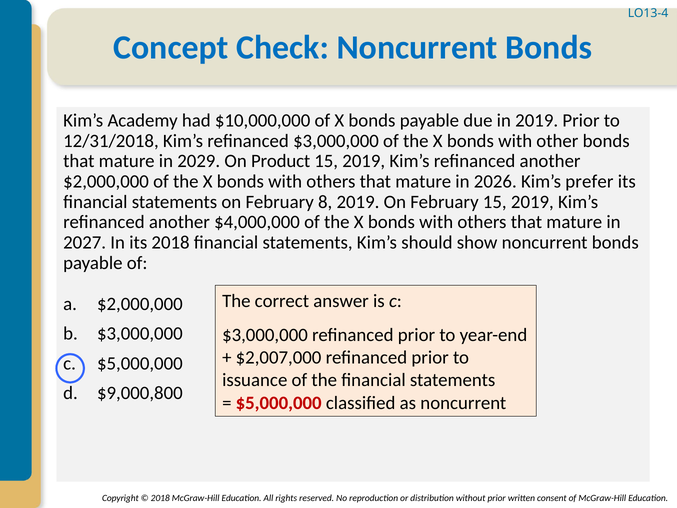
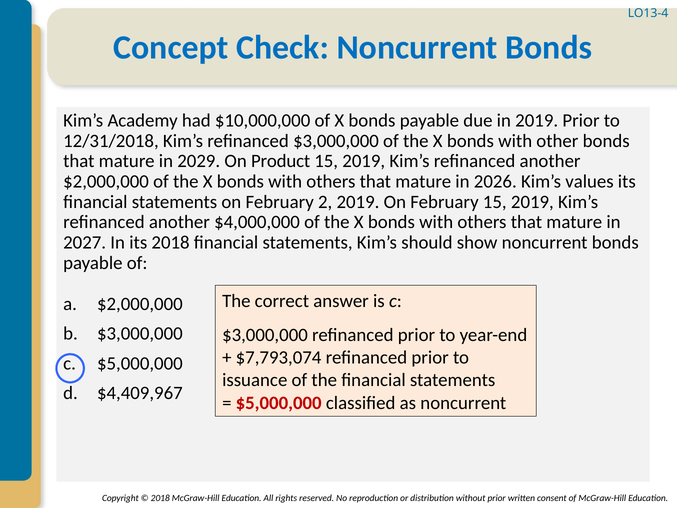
prefer: prefer -> values (589, 181)
8: 8 -> 2 (325, 202)
$2,007,000: $2,007,000 -> $7,793,074 (279, 357)
$9,000,800: $9,000,800 -> $4,409,967 (140, 393)
